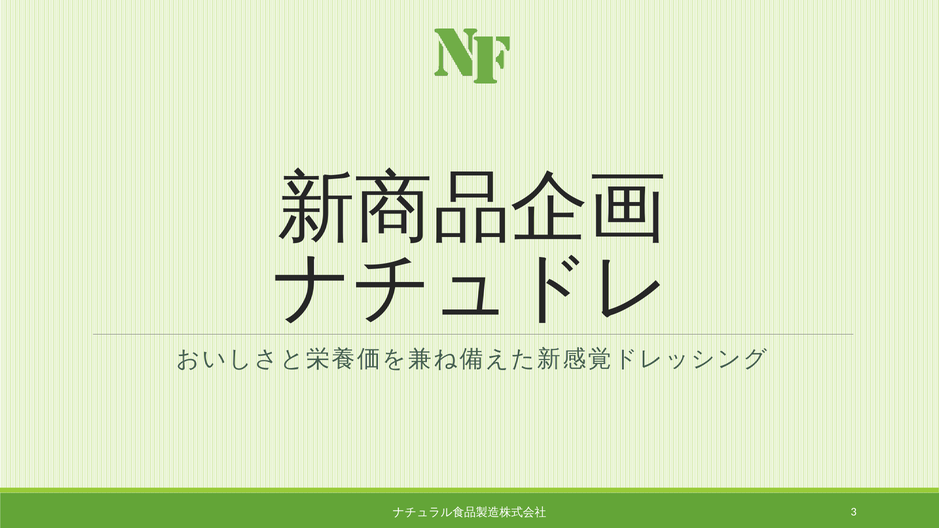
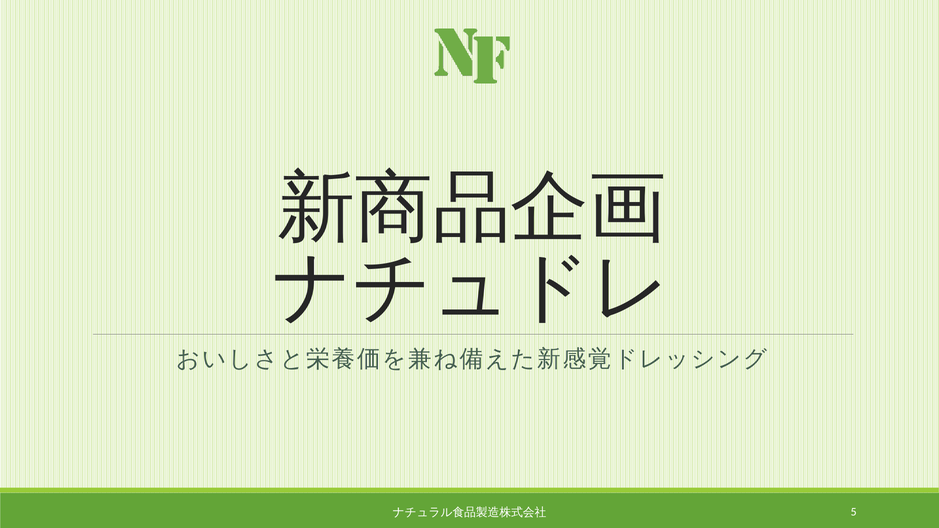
3: 3 -> 5 (854, 512)
